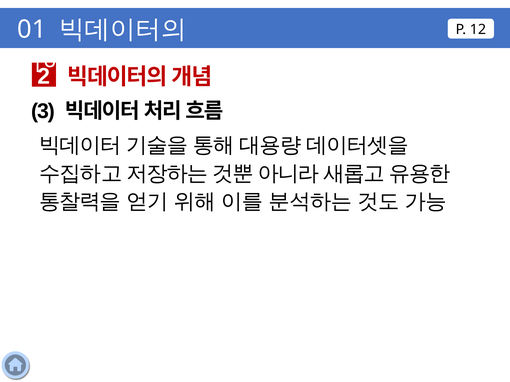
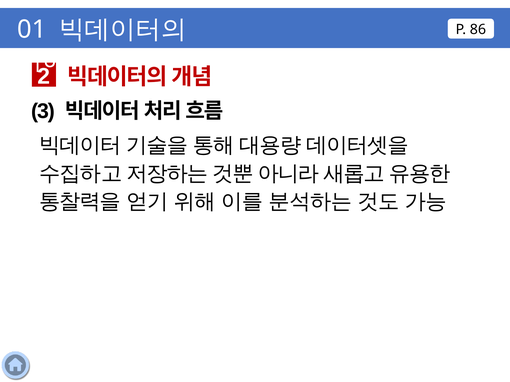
12: 12 -> 86 (478, 30)
